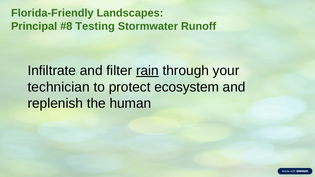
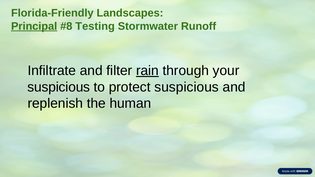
Principal underline: none -> present (34, 26)
technician: technician -> suspicious (59, 87)
protect ecosystem: ecosystem -> suspicious (187, 87)
